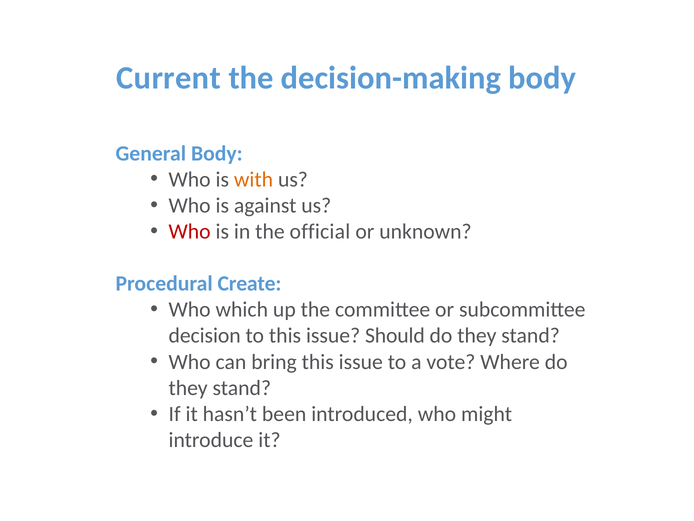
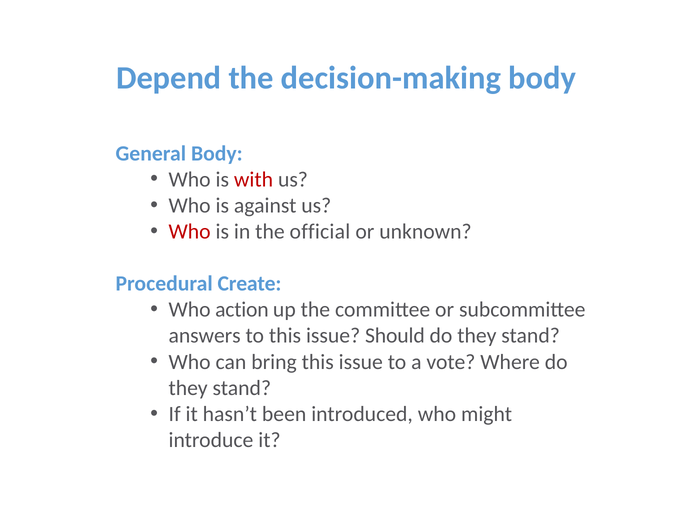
Current: Current -> Depend (169, 78)
with colour: orange -> red (254, 179)
which: which -> action (242, 309)
decision: decision -> answers (205, 335)
